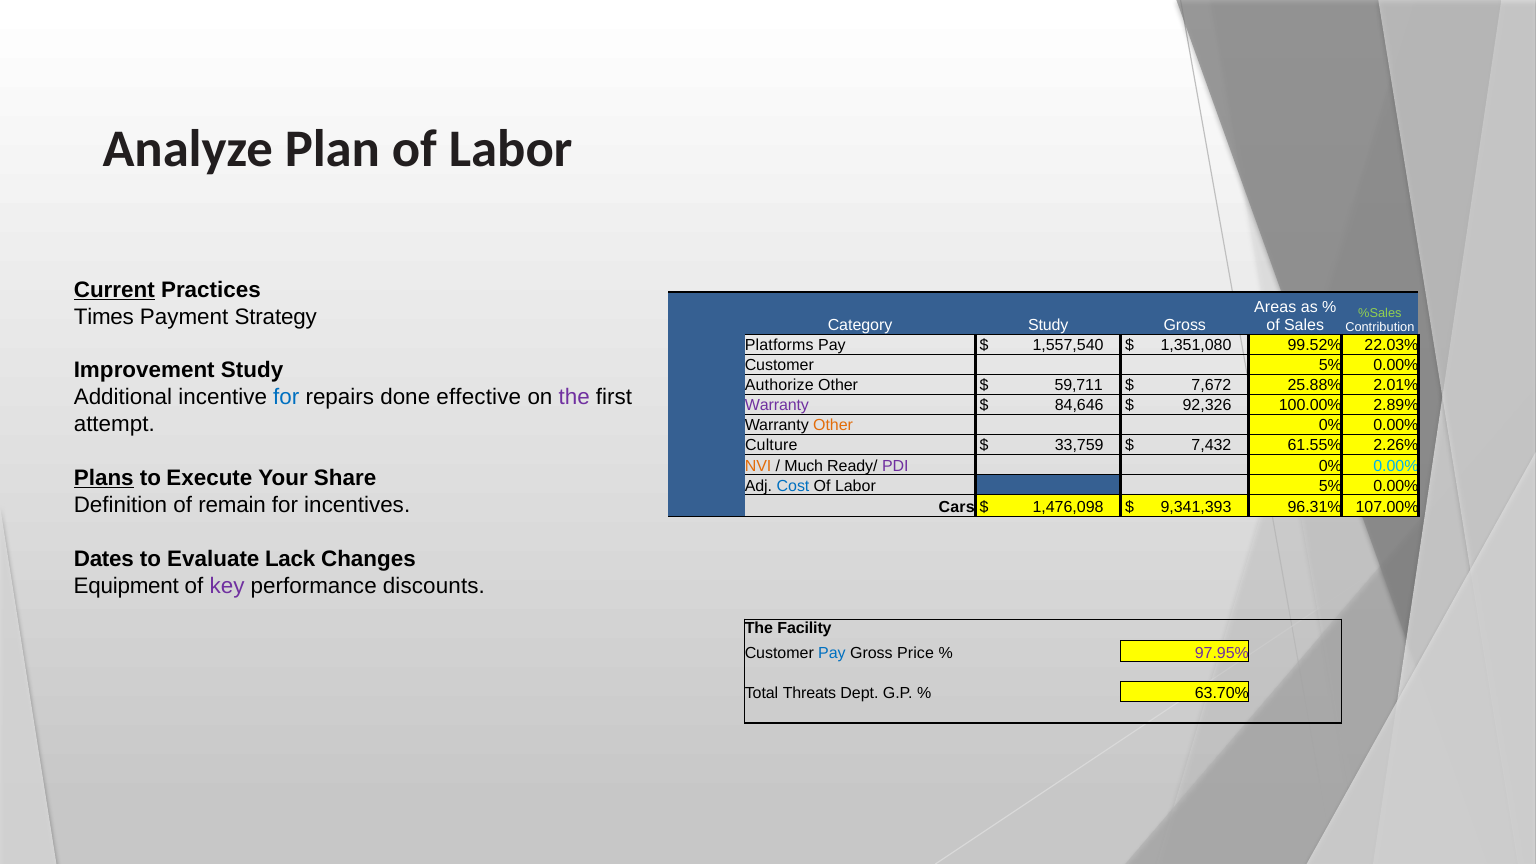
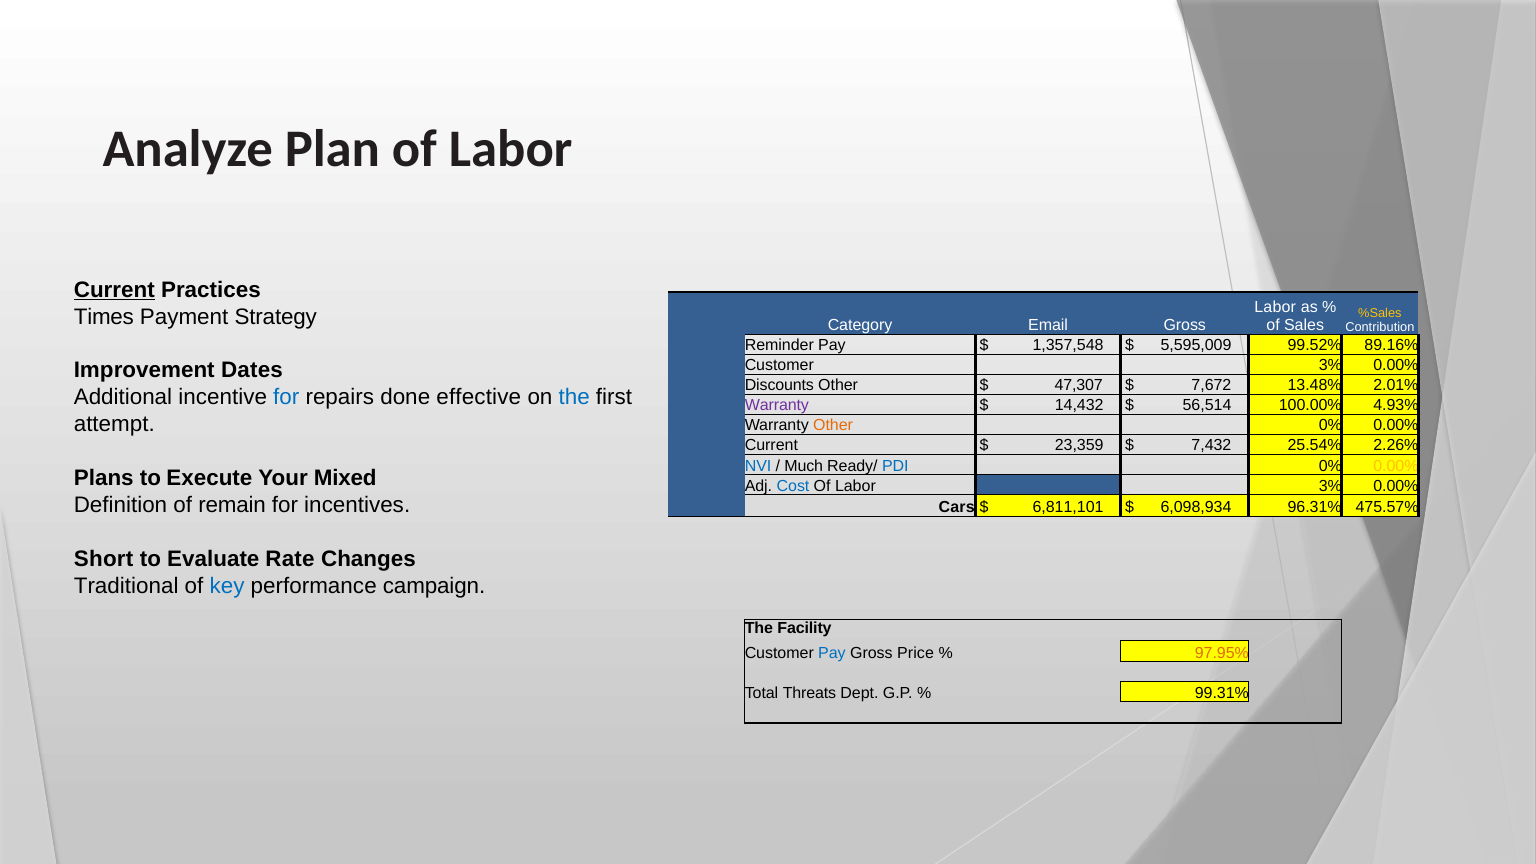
Areas: Areas -> Labor (1275, 308)
%Sales colour: light green -> yellow (1380, 313)
Category Study: Study -> Email (1048, 325)
Platforms: Platforms -> Reminder (779, 345)
1,557,540: 1,557,540 -> 1,357,548 (1068, 345)
1,351,080: 1,351,080 -> 5,595,009 (1196, 345)
22.03%: 22.03% -> 89.16% (1391, 345)
Customer 5%: 5% -> 3% (1330, 365)
Improvement Study: Study -> Dates (252, 370)
Authorize: Authorize -> Discounts (779, 385)
59,711: 59,711 -> 47,307 (1079, 385)
25.88%: 25.88% -> 13.48% (1315, 385)
the colour: purple -> blue (574, 397)
84,646: 84,646 -> 14,432 (1079, 405)
92,326: 92,326 -> 56,514 (1207, 405)
2.89%: 2.89% -> 4.93% (1396, 405)
Culture: Culture -> Current (771, 445)
33,759: 33,759 -> 23,359 (1079, 445)
61.55%: 61.55% -> 25.54% (1315, 445)
NVI colour: orange -> blue (758, 466)
PDI colour: purple -> blue (895, 466)
0.00% colour: light blue -> yellow (1396, 466)
Plans underline: present -> none (104, 478)
Share: Share -> Mixed (345, 478)
Labor 5%: 5% -> 3% (1330, 486)
1,476,098: 1,476,098 -> 6,811,101 (1068, 507)
9,341,393: 9,341,393 -> 6,098,934 (1196, 507)
107.00%: 107.00% -> 475.57% (1387, 507)
Dates: Dates -> Short (104, 559)
Lack: Lack -> Rate (290, 559)
Equipment: Equipment -> Traditional (126, 586)
key colour: purple -> blue (227, 586)
discounts: discounts -> campaign (434, 586)
97.95% colour: purple -> orange (1222, 653)
63.70%: 63.70% -> 99.31% (1222, 693)
